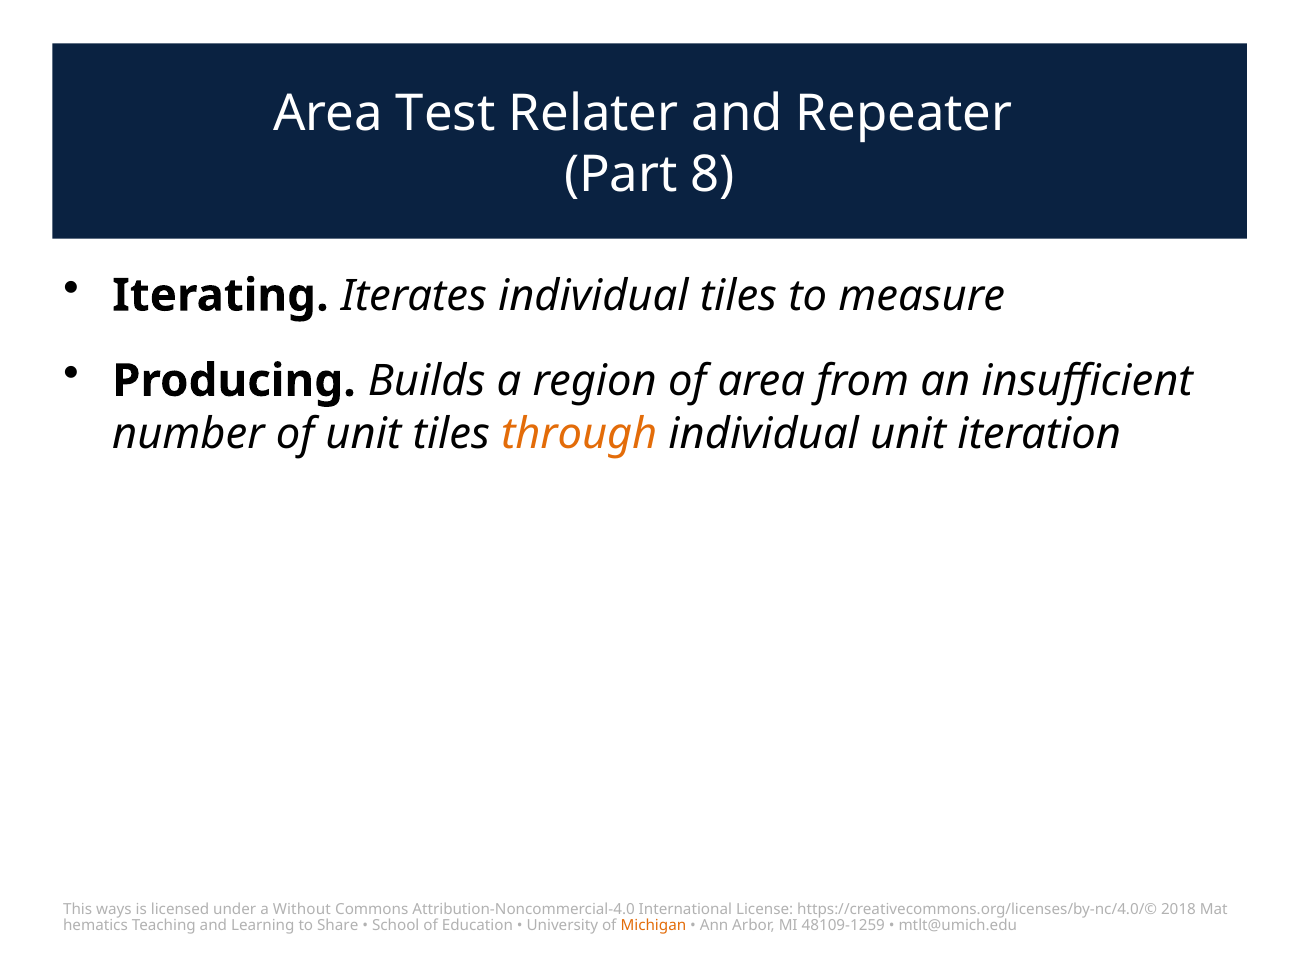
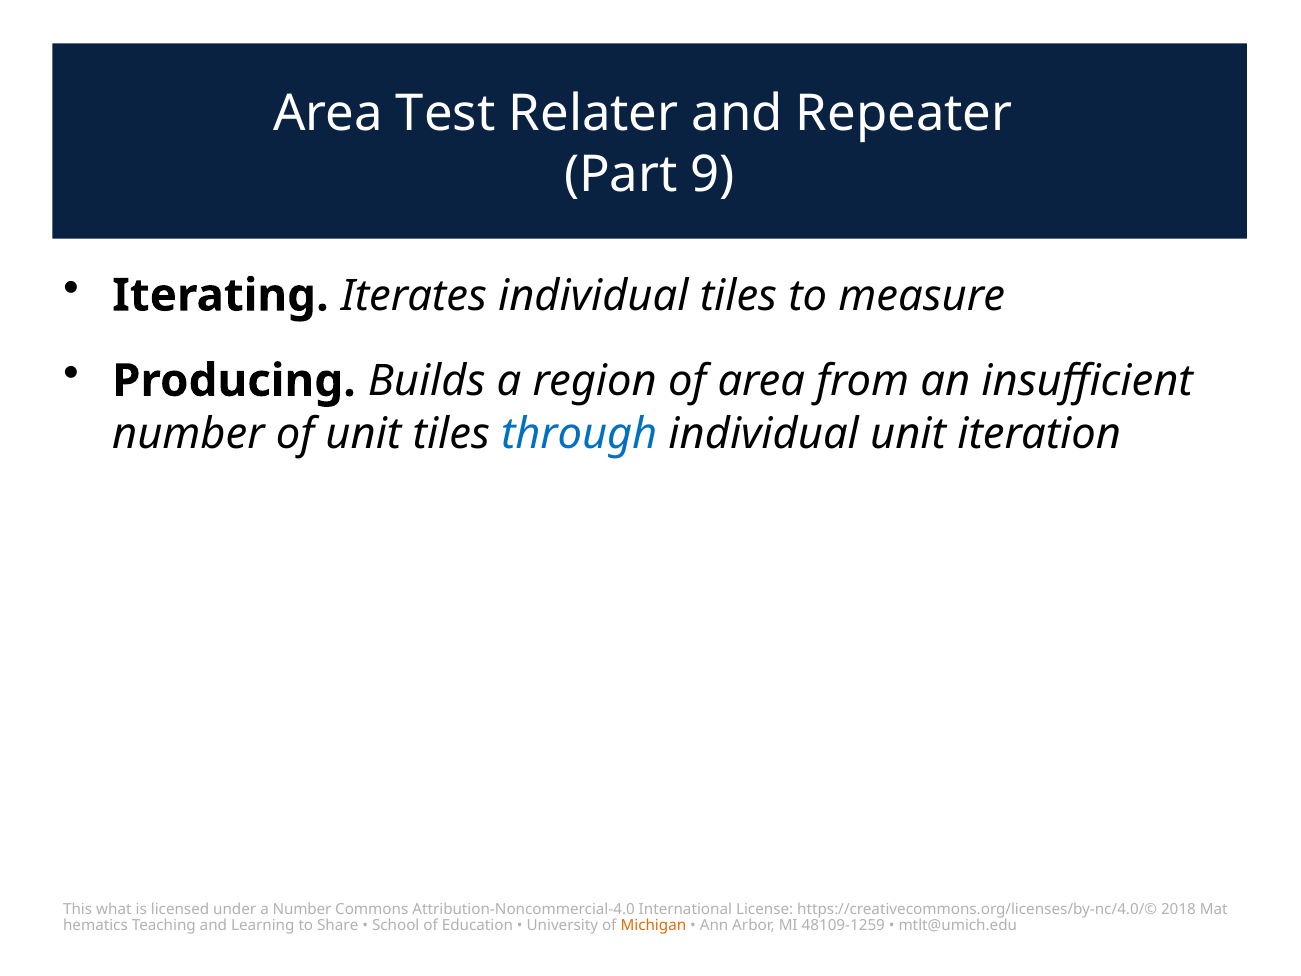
8: 8 -> 9 (713, 175)
through colour: orange -> blue (579, 434)
ways: ways -> what (114, 910)
a Without: Without -> Number (302, 910)
